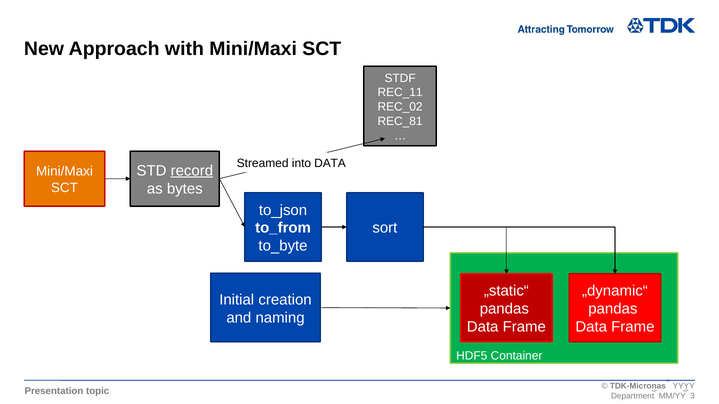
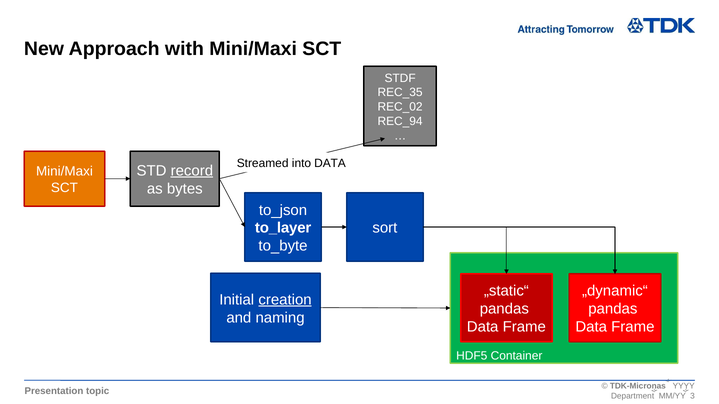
REC_11: REC_11 -> REC_35 (400, 93)
REC_81: REC_81 -> REC_94 (400, 121)
to_from: to_from -> to_layer (283, 228)
creation underline: none -> present (285, 300)
